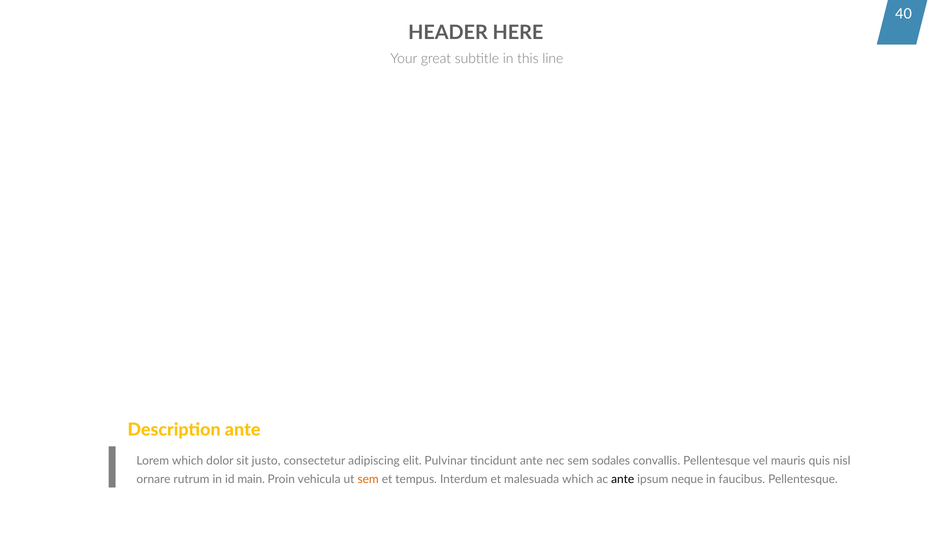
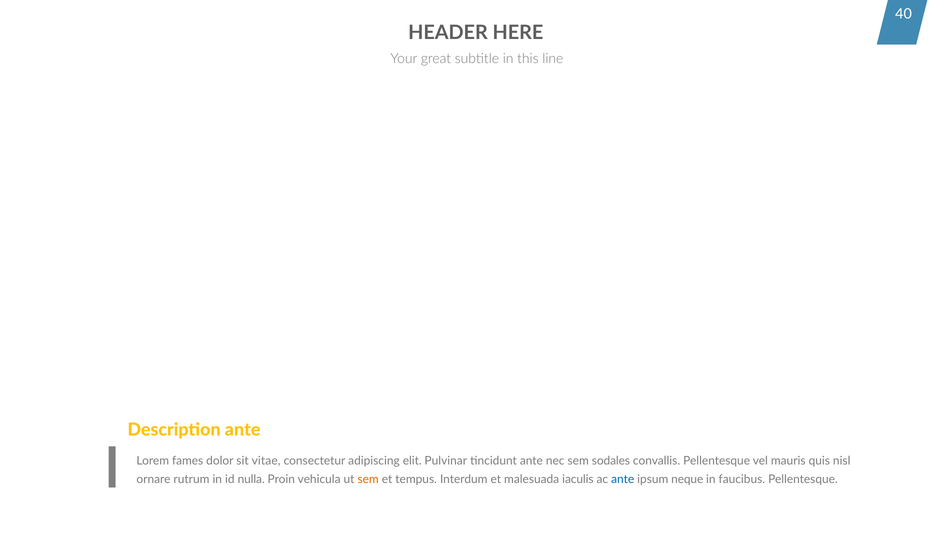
Lorem which: which -> fames (188, 461)
justo: justo -> vitae (266, 461)
main: main -> nulla (251, 480)
malesuada which: which -> iaculis (578, 480)
ante colour: black -> blue (623, 480)
